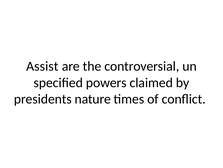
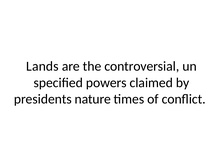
Assist: Assist -> Lands (42, 66)
